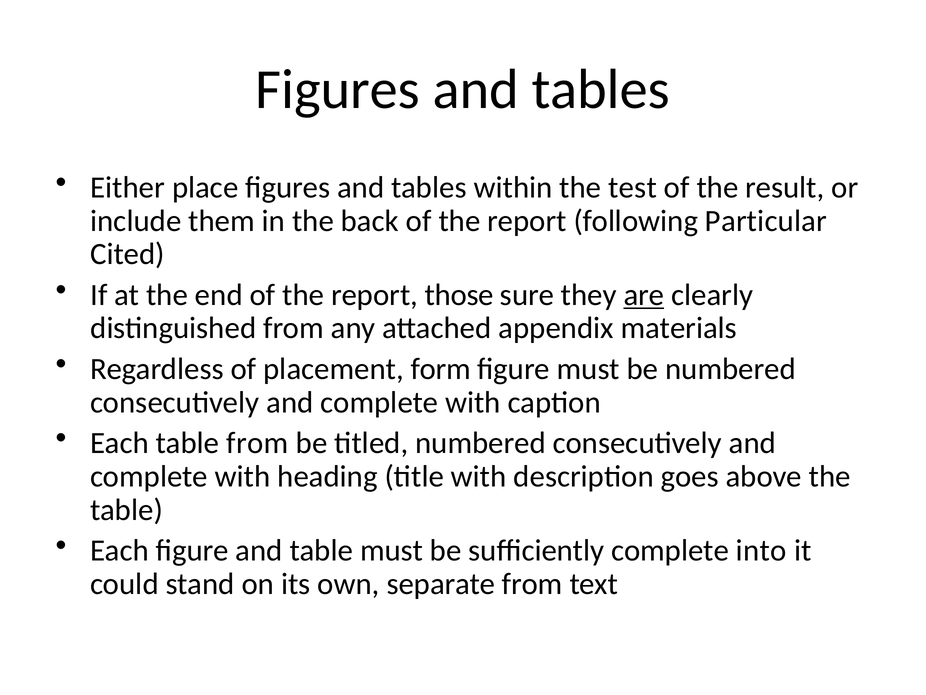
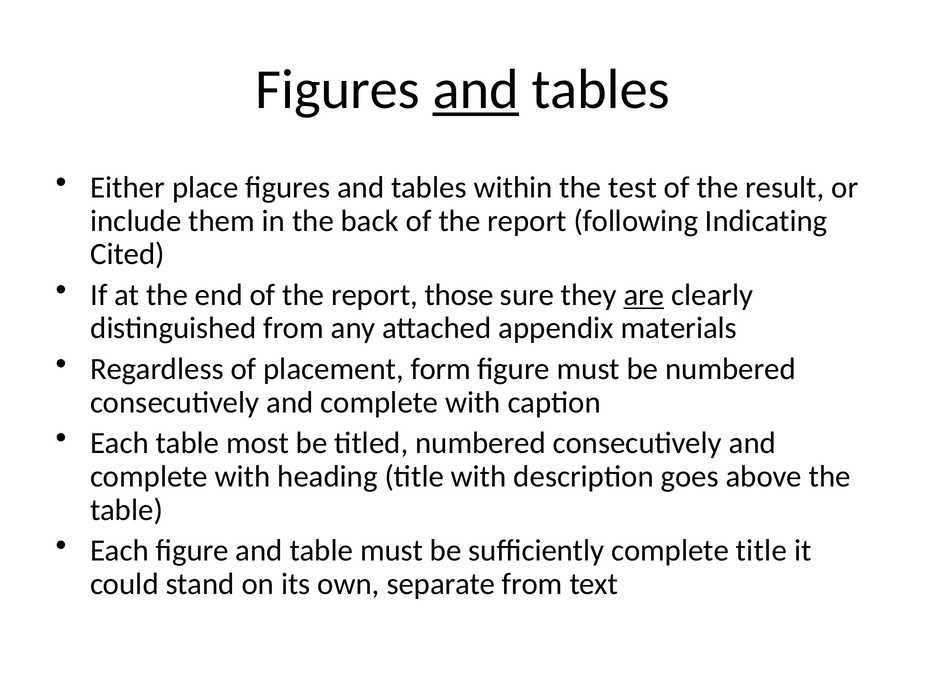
and underline: none -> present (476, 90)
Particular: Particular -> Indicating (766, 221)
table from: from -> most (258, 443)
complete into: into -> title (761, 550)
